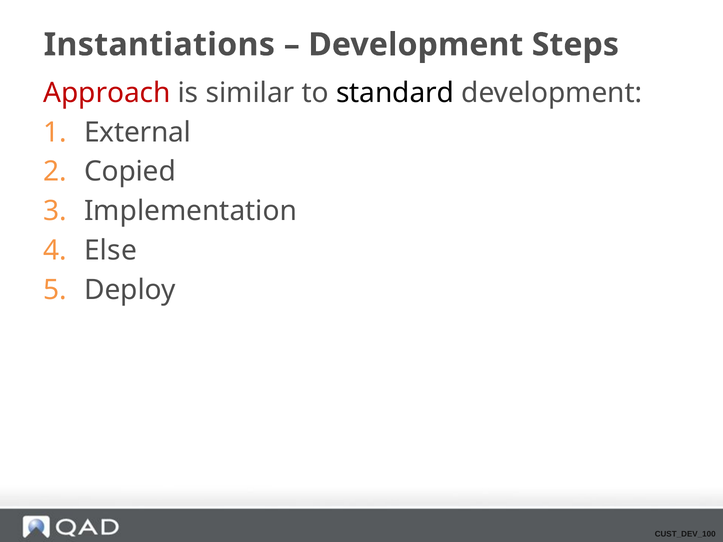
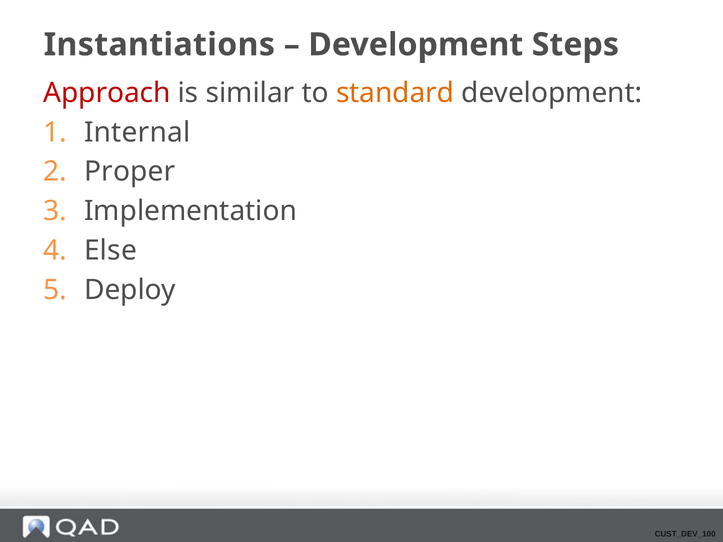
standard colour: black -> orange (395, 93)
External: External -> Internal (137, 132)
Copied: Copied -> Proper (130, 172)
